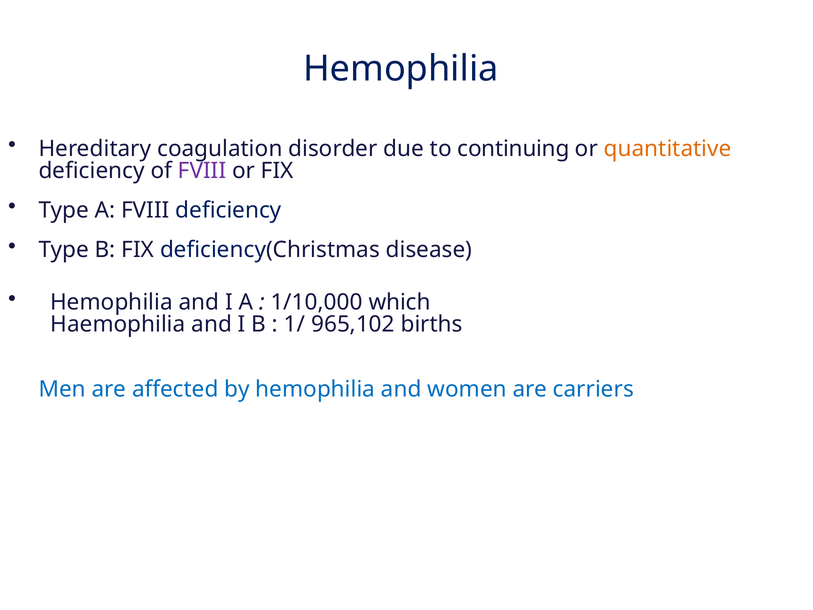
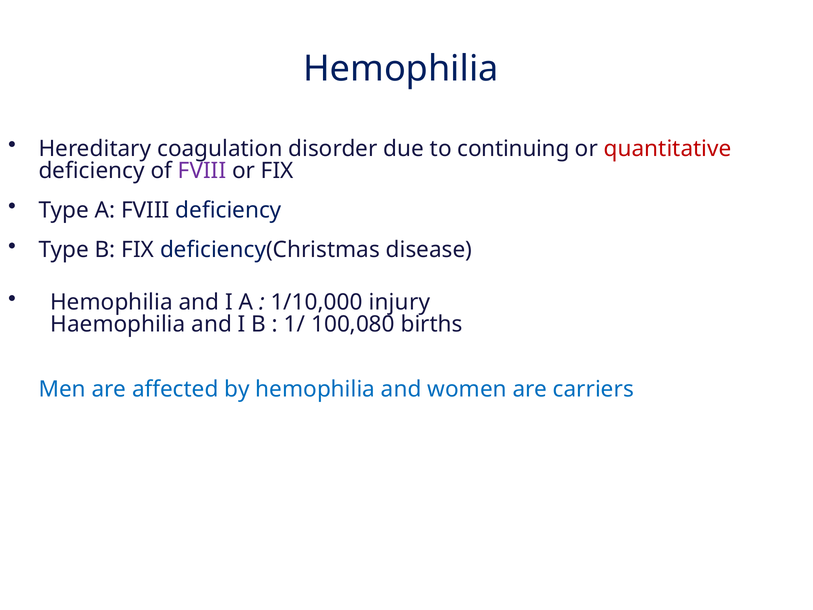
quantitative colour: orange -> red (668, 149)
which: which -> injury (399, 302)
965,102: 965,102 -> 100,080 (353, 324)
